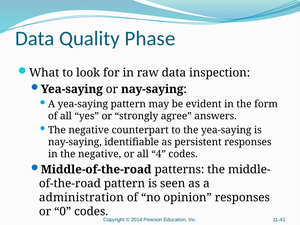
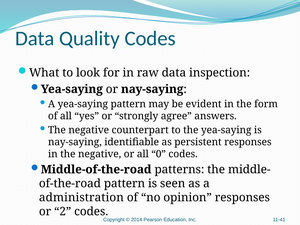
Quality Phase: Phase -> Codes (150, 39)
4: 4 -> 0 (159, 154)
0: 0 -> 2 (63, 212)
